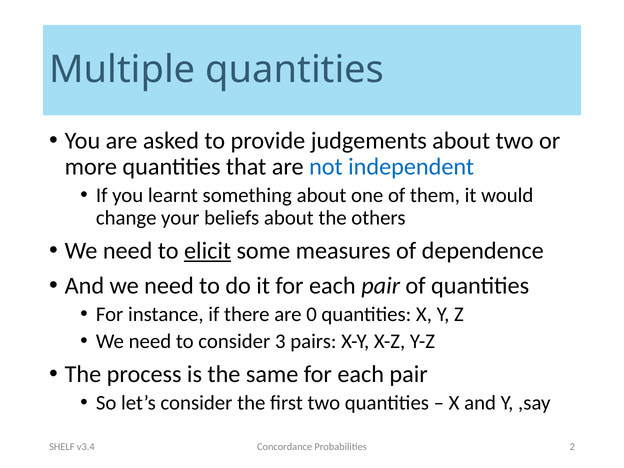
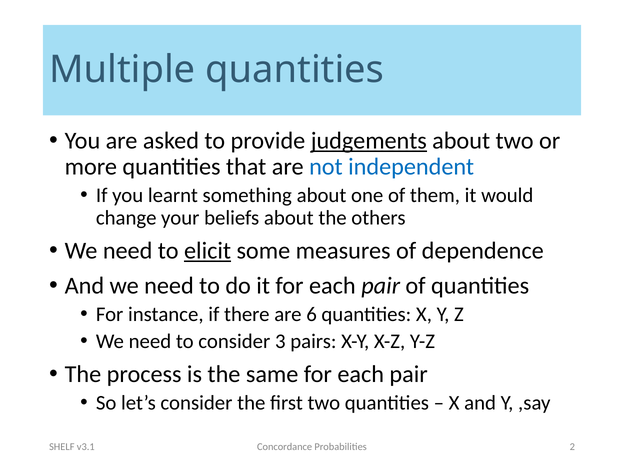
judgements underline: none -> present (369, 141)
0: 0 -> 6 (312, 314)
v3.4: v3.4 -> v3.1 (86, 447)
